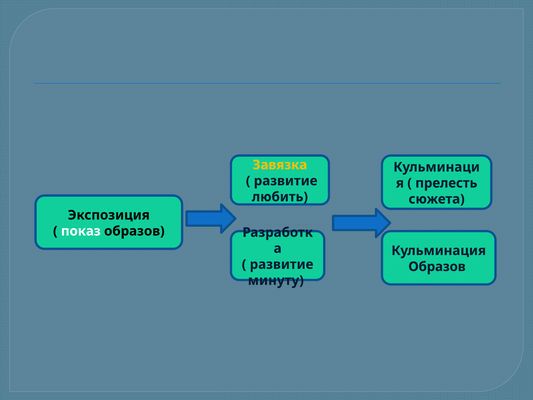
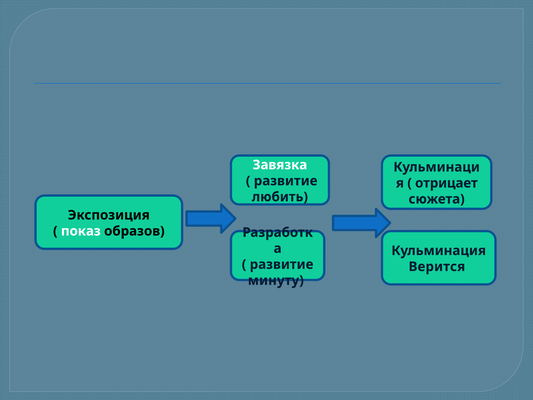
Завязка colour: yellow -> white (280, 165)
прелесть: прелесть -> отрицает (446, 183)
Образов: Образов -> Верится (437, 267)
